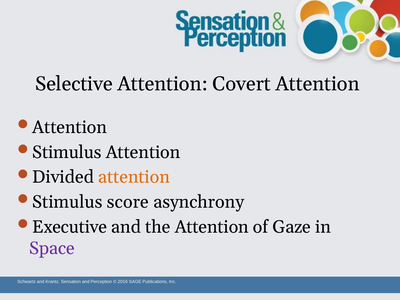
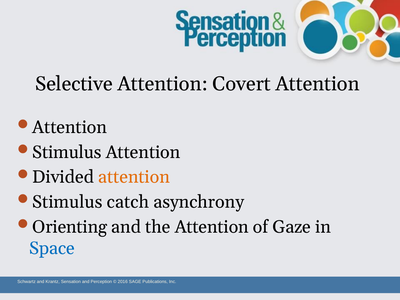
score: score -> catch (128, 202)
Executive: Executive -> Orienting (70, 227)
Space colour: purple -> blue (52, 248)
